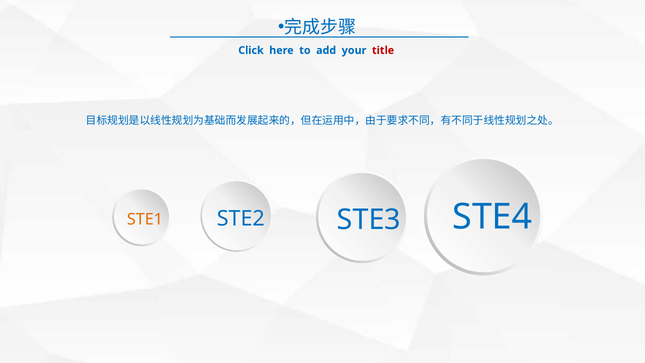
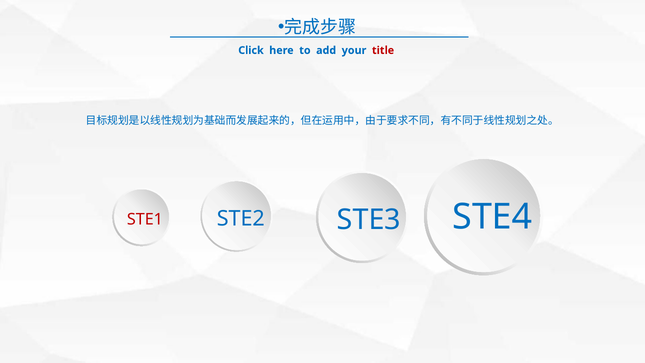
STE1 colour: orange -> red (145, 219)
